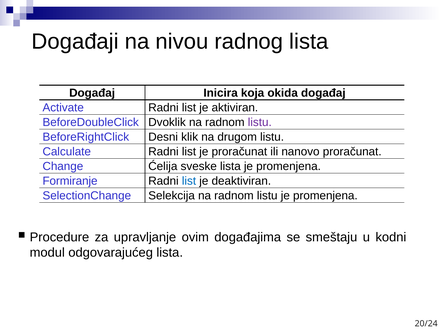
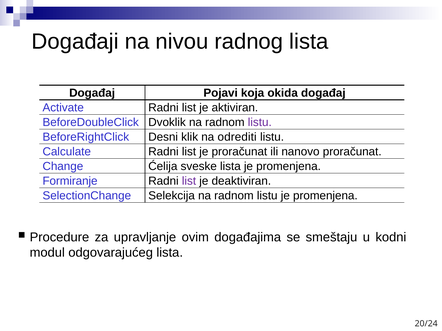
Inicira: Inicira -> Pojavi (221, 93)
drugom: drugom -> odrediti (237, 137)
list colour: blue -> purple (189, 181)
